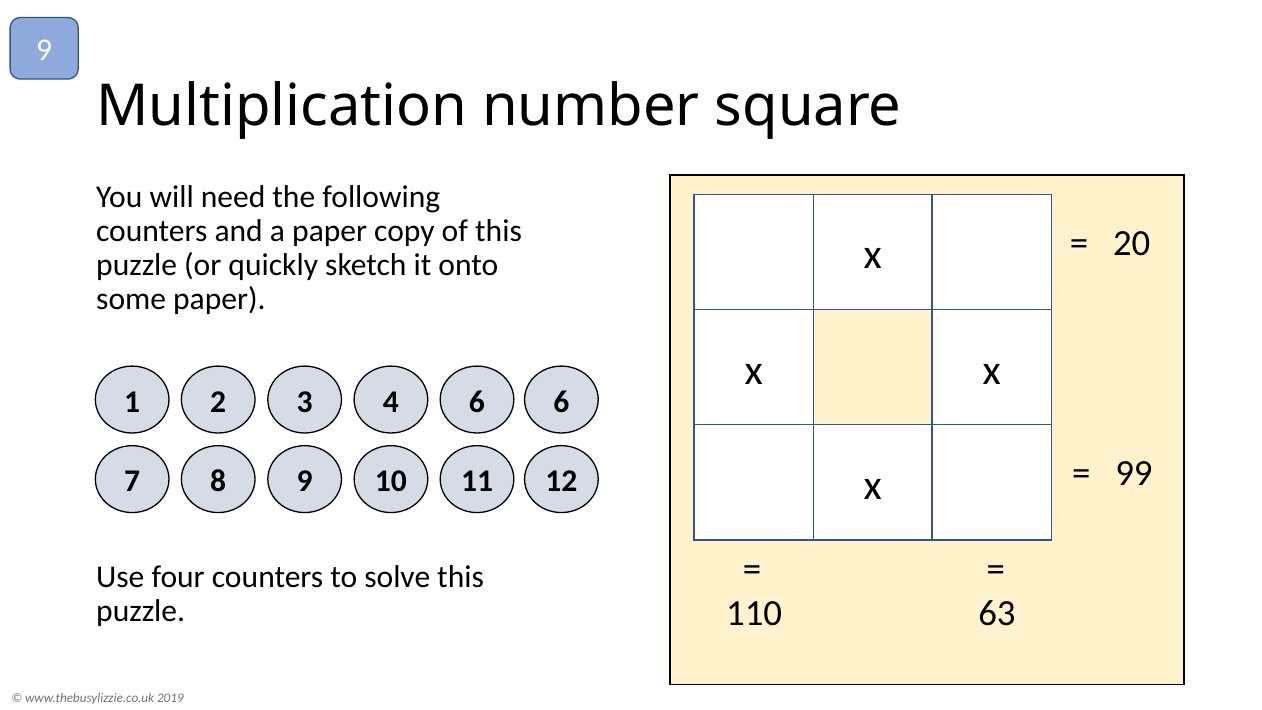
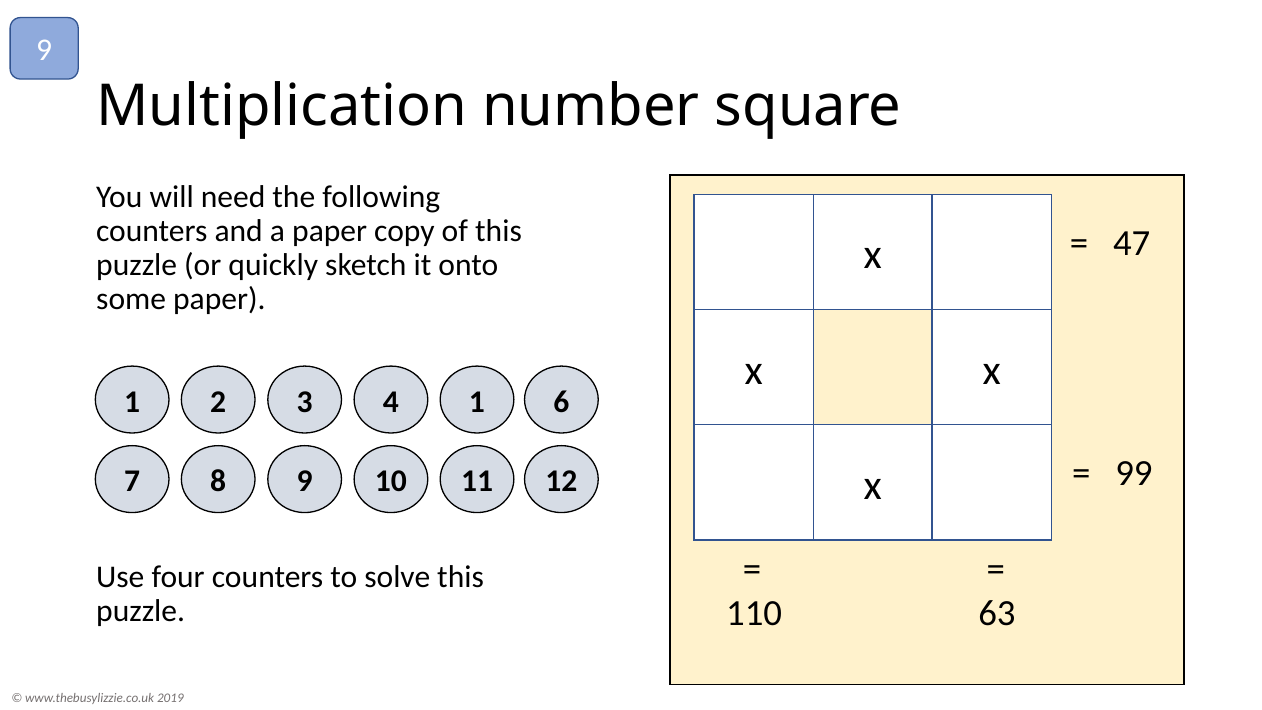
20: 20 -> 47 (1132, 243)
2 6: 6 -> 1 (477, 402)
